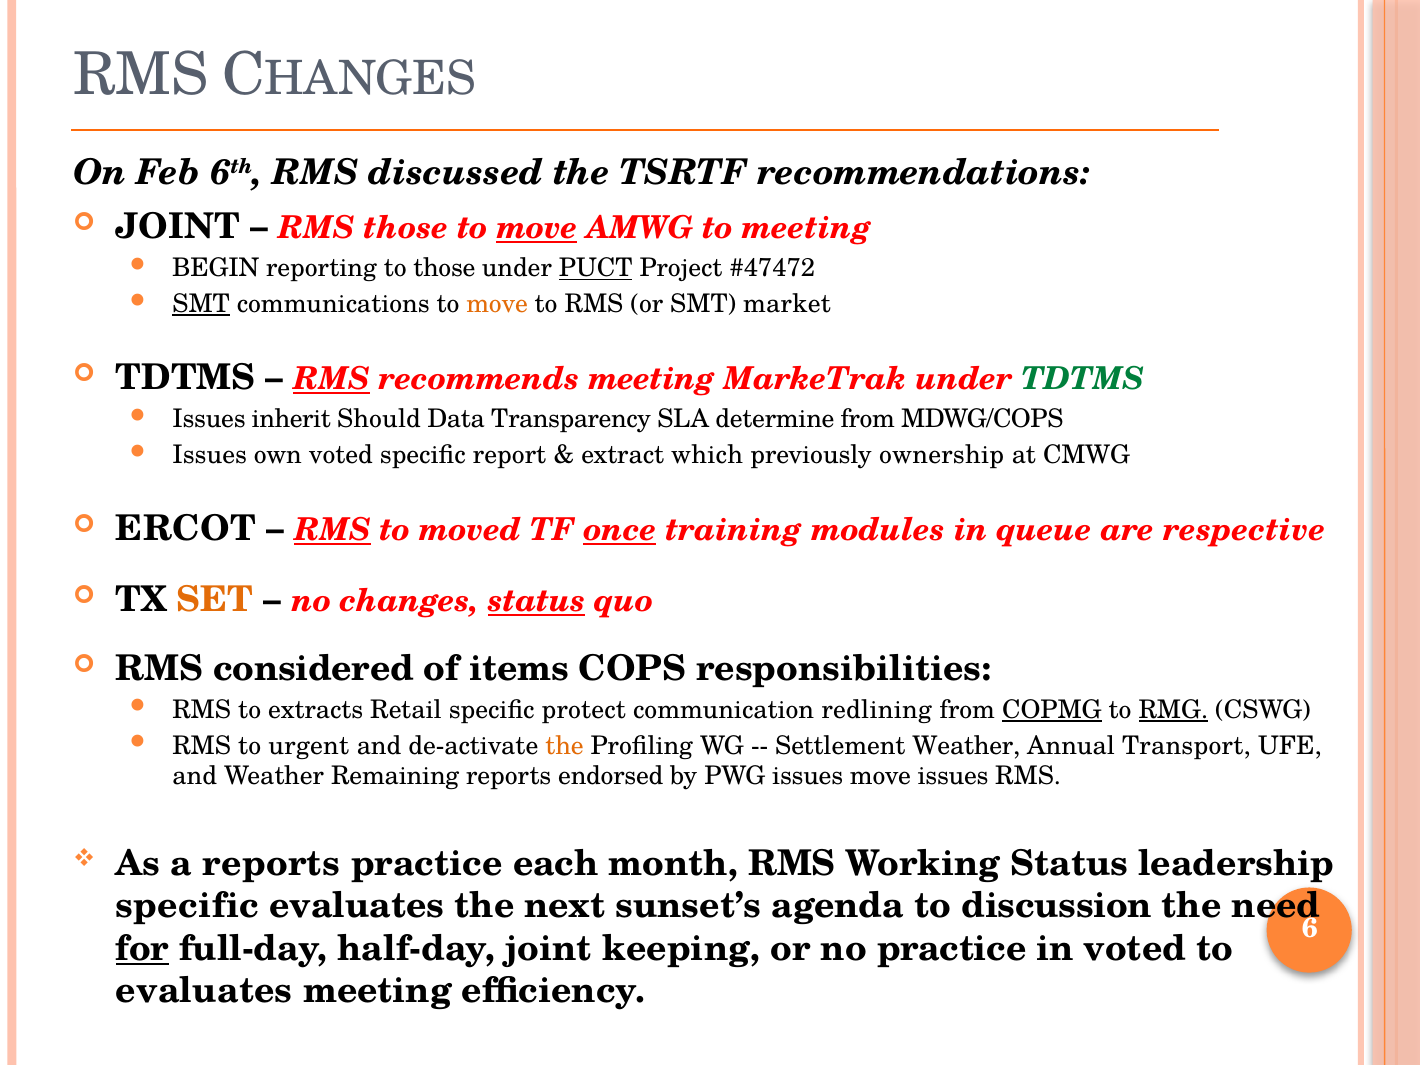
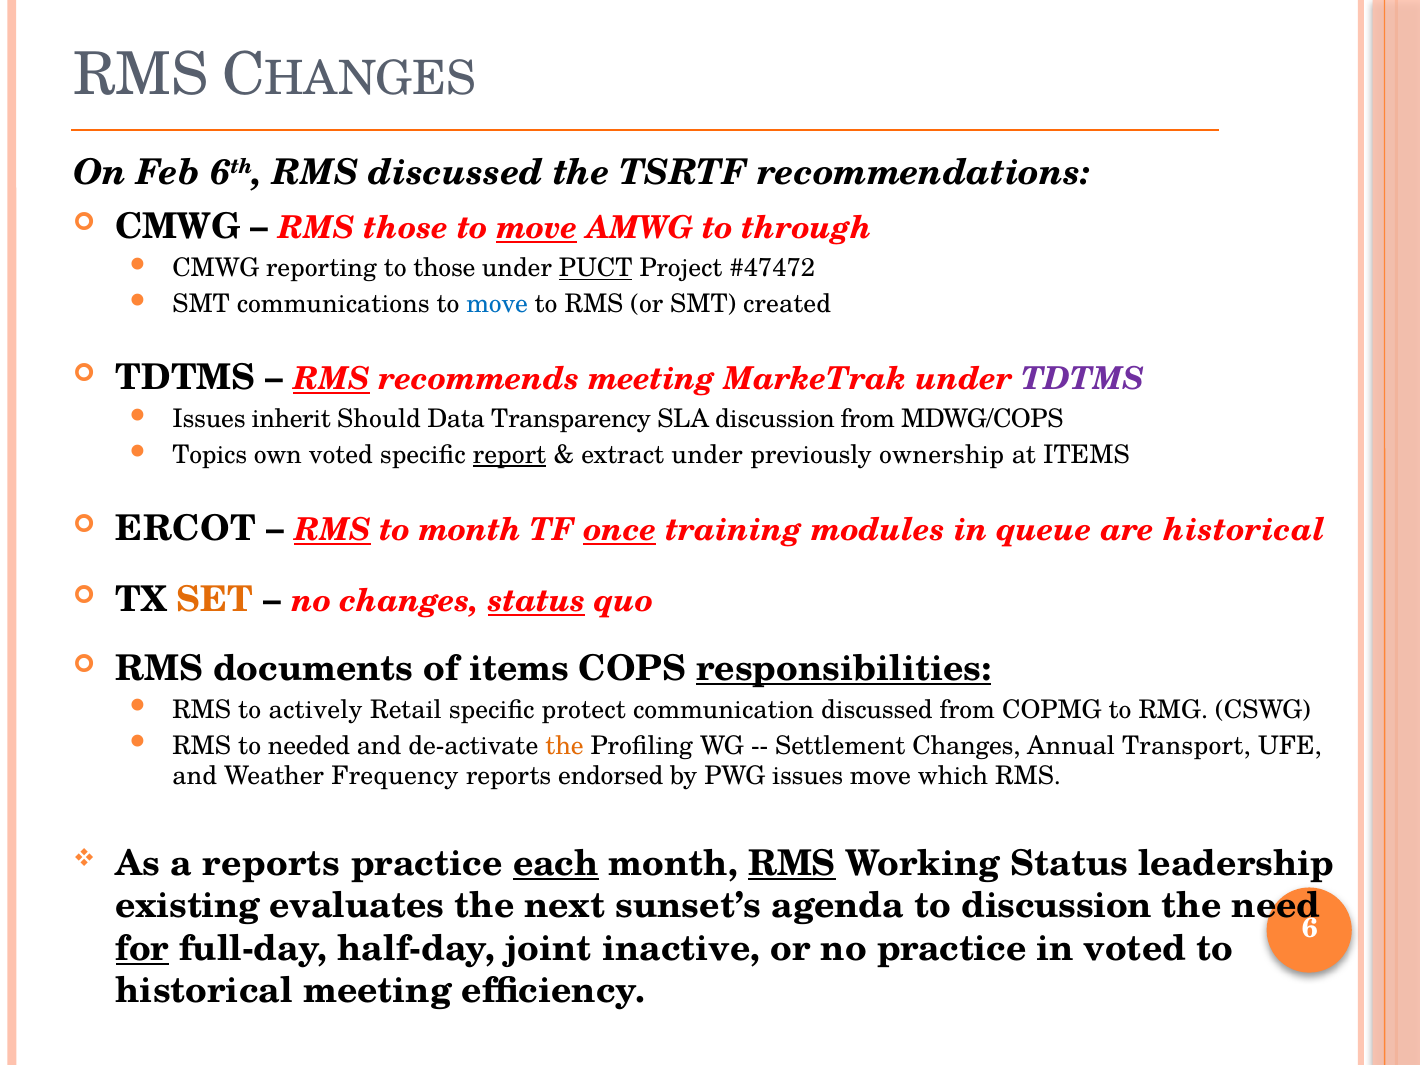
JOINT: JOINT -> CMWG (178, 227)
to meeting: meeting -> through (807, 229)
BEGIN: BEGIN -> CMWG (216, 268)
SMT underline: present -> none (201, 304)
move colour: orange -> blue (497, 304)
market: market -> created (787, 304)
TDTMS colour: green -> purple (1083, 379)
SLA determine: determine -> discussion (775, 419)
Issues: Issues -> Topics (210, 455)
report underline: none -> present (510, 455)
extract which: which -> under (707, 455)
at CMWG: CMWG -> ITEMS (1086, 455)
to moved: moved -> month (470, 530)
are respective: respective -> historical (1244, 530)
considered: considered -> documents (313, 669)
responsibilities underline: none -> present (844, 669)
extracts: extracts -> actively (316, 710)
communication redlining: redlining -> discussed (877, 710)
COPMG underline: present -> none (1052, 710)
RMG underline: present -> none (1173, 710)
urgent: urgent -> needed (309, 746)
Settlement Weather: Weather -> Changes (966, 746)
Remaining: Remaining -> Frequency (395, 776)
move issues: issues -> which (953, 776)
each underline: none -> present (556, 863)
RMS underline: none -> present (792, 863)
specific: specific -> existing (188, 906)
keeping: keeping -> inactive (681, 949)
evaluates: evaluates -> historical (204, 991)
